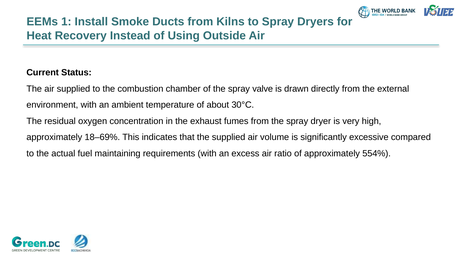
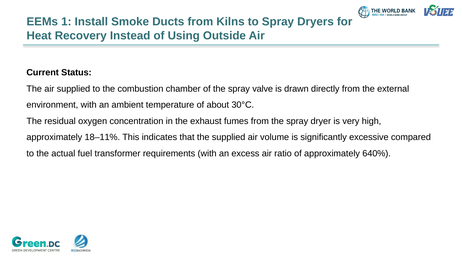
18–69%: 18–69% -> 18–11% (102, 137)
maintaining: maintaining -> transformer (118, 153)
554%: 554% -> 640% (377, 153)
